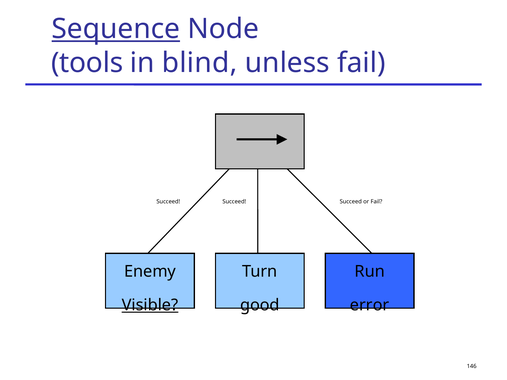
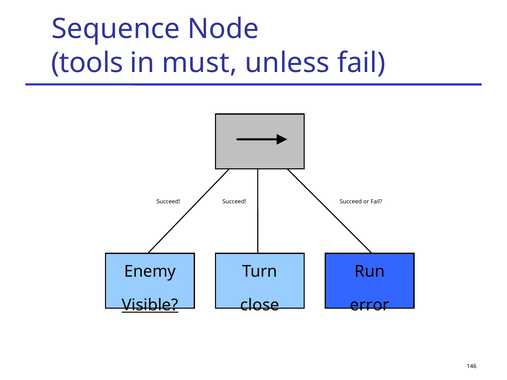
Sequence underline: present -> none (116, 29)
blind: blind -> must (200, 63)
good: good -> close (260, 305)
